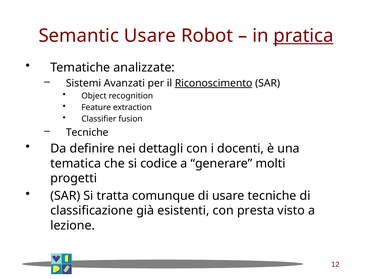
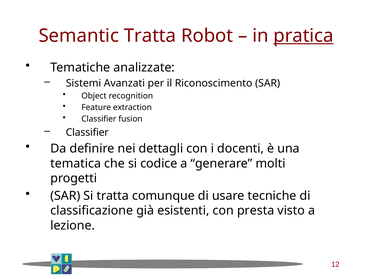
Semantic Usare: Usare -> Tratta (150, 36)
Riconoscimento underline: present -> none (214, 83)
Tecniche: Tecniche -> Classifier (87, 132)
